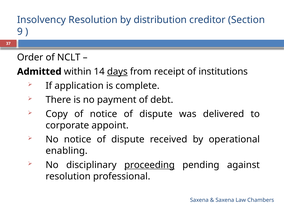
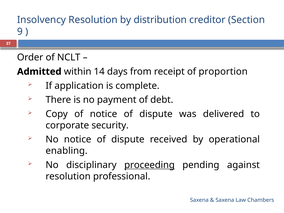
days underline: present -> none (117, 72)
institutions: institutions -> proportion (223, 72)
appoint: appoint -> security (110, 125)
